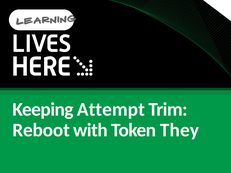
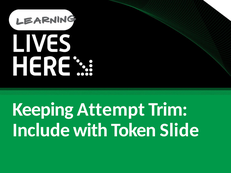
Reboot: Reboot -> Include (41, 130)
They: They -> Slide (179, 130)
